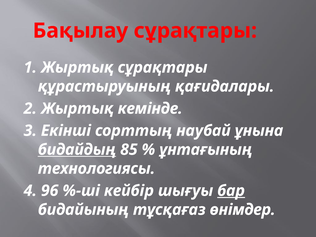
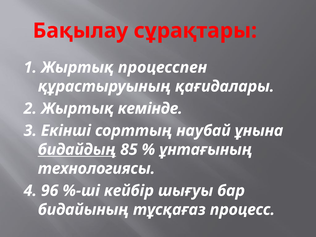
Жыртық сұрақтары: сұрақтары -> процесспен (163, 67)
бар underline: present -> none (231, 191)
өнiмдер: өнiмдер -> процесс (242, 210)
